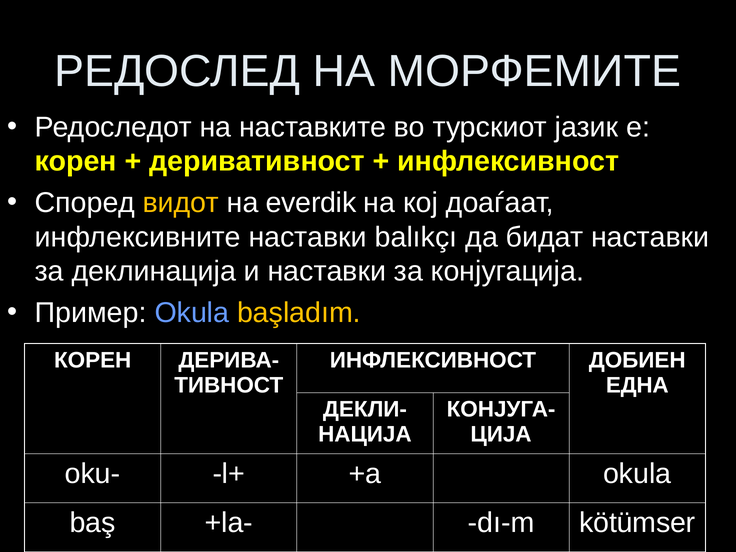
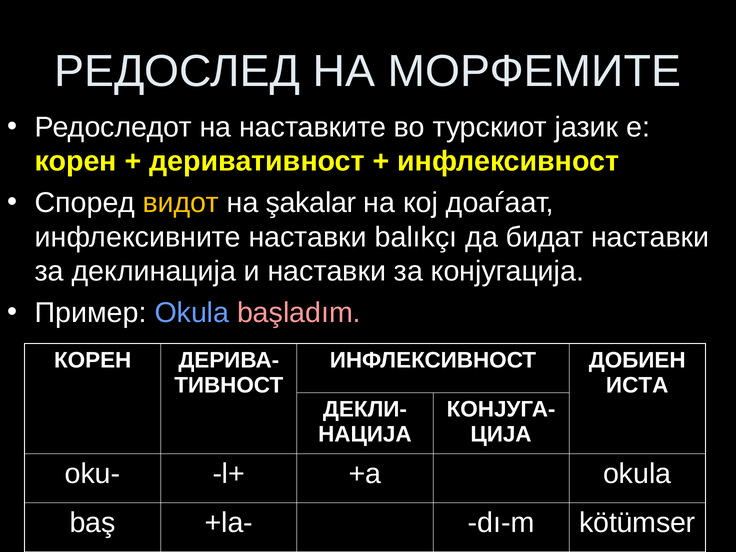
everdik: everdik -> şakalar (311, 203)
başladım colour: yellow -> pink (299, 313)
ЕДНА: ЕДНА -> ИСТА (637, 385)
